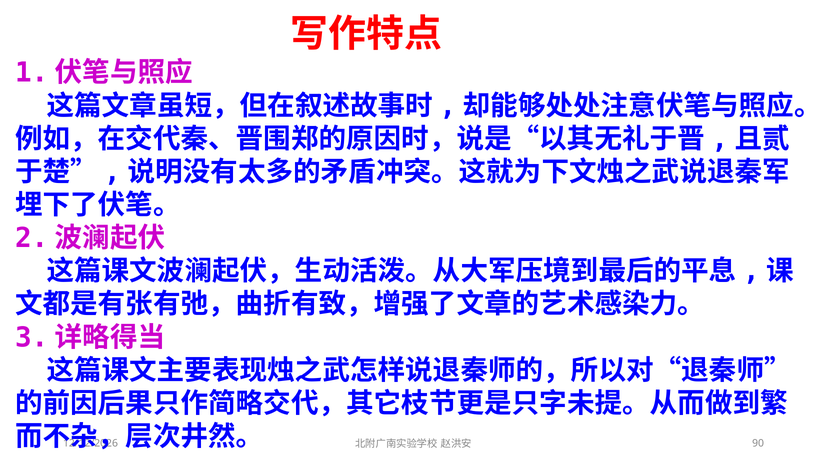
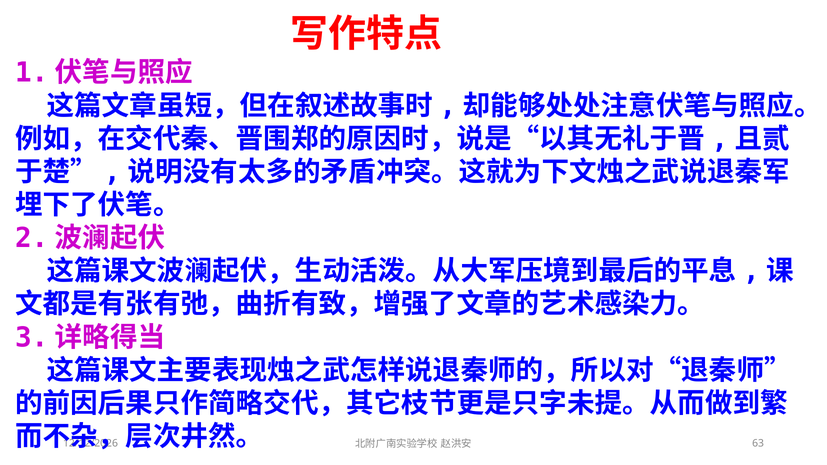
90: 90 -> 63 (758, 443)
